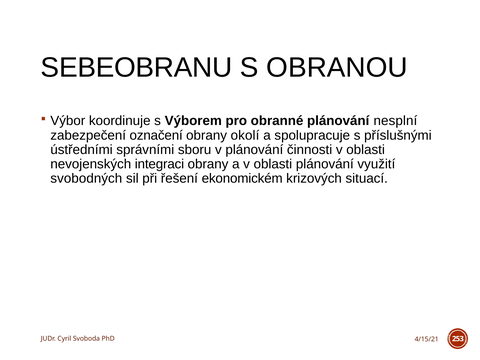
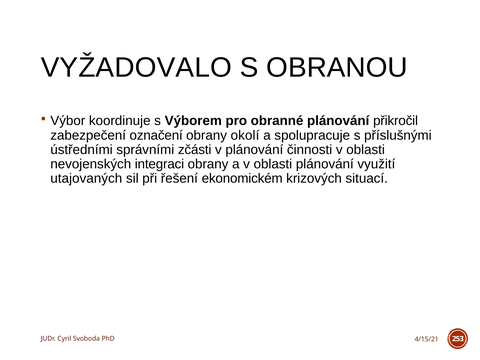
SEBEOBRANU: SEBEOBRANU -> VYŽADOVALO (136, 67)
nesplní: nesplní -> přikročil (396, 121)
sboru: sboru -> zčásti (195, 150)
svobodných: svobodných -> utajovaných (86, 178)
